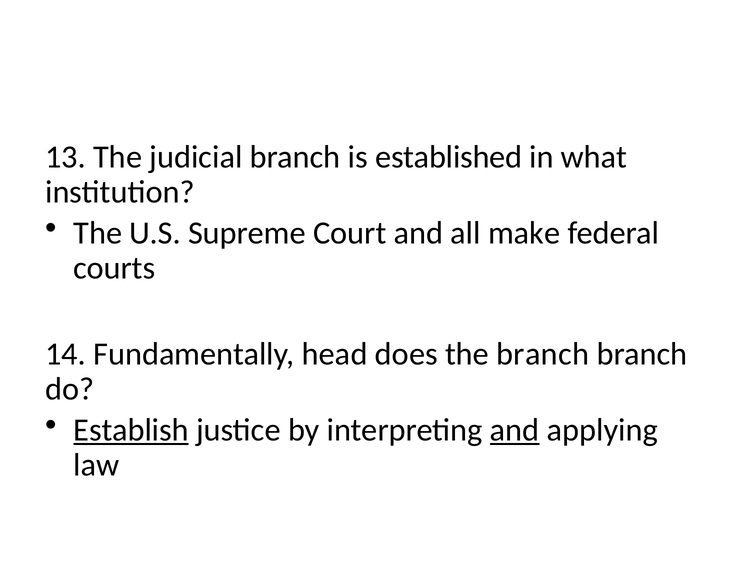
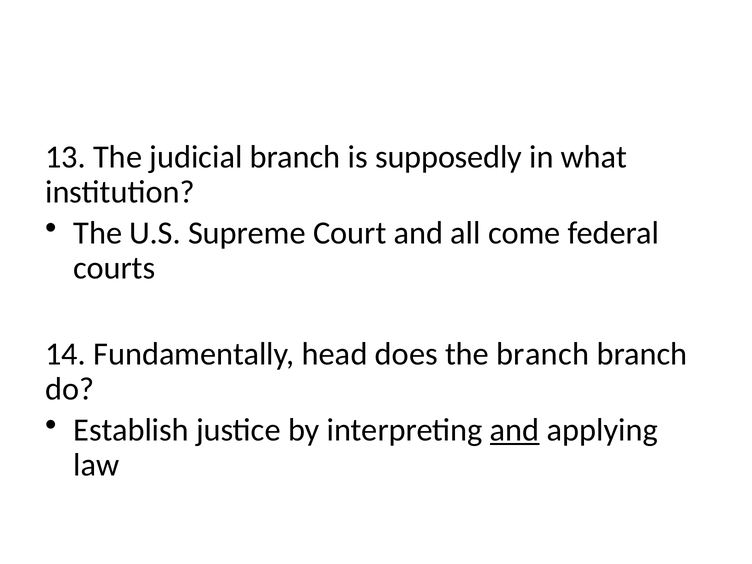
established: established -> supposedly (449, 157)
make: make -> come (524, 233)
Establish underline: present -> none (131, 430)
